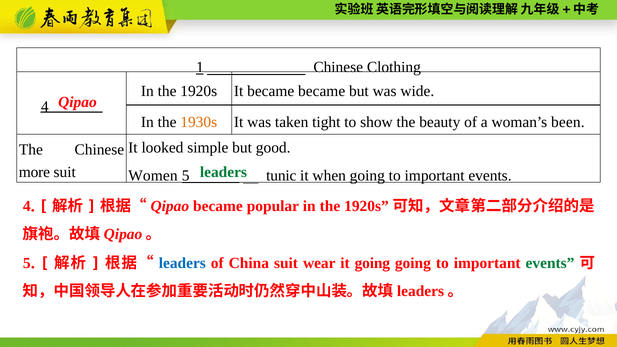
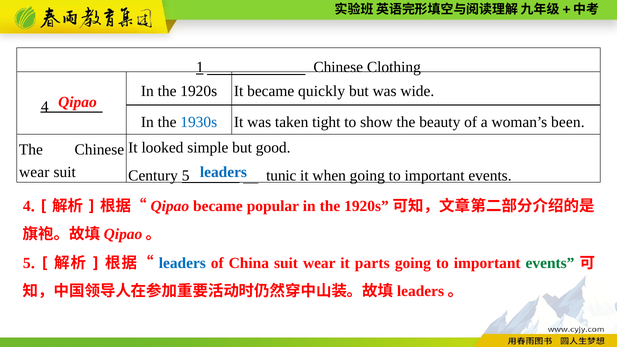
became became: became -> quickly (322, 91)
1930s colour: orange -> blue (199, 122)
more: more -> wear (34, 172)
leaders colour: green -> blue (223, 172)
Women: Women -> Century (153, 176)
it going: going -> parts (372, 263)
